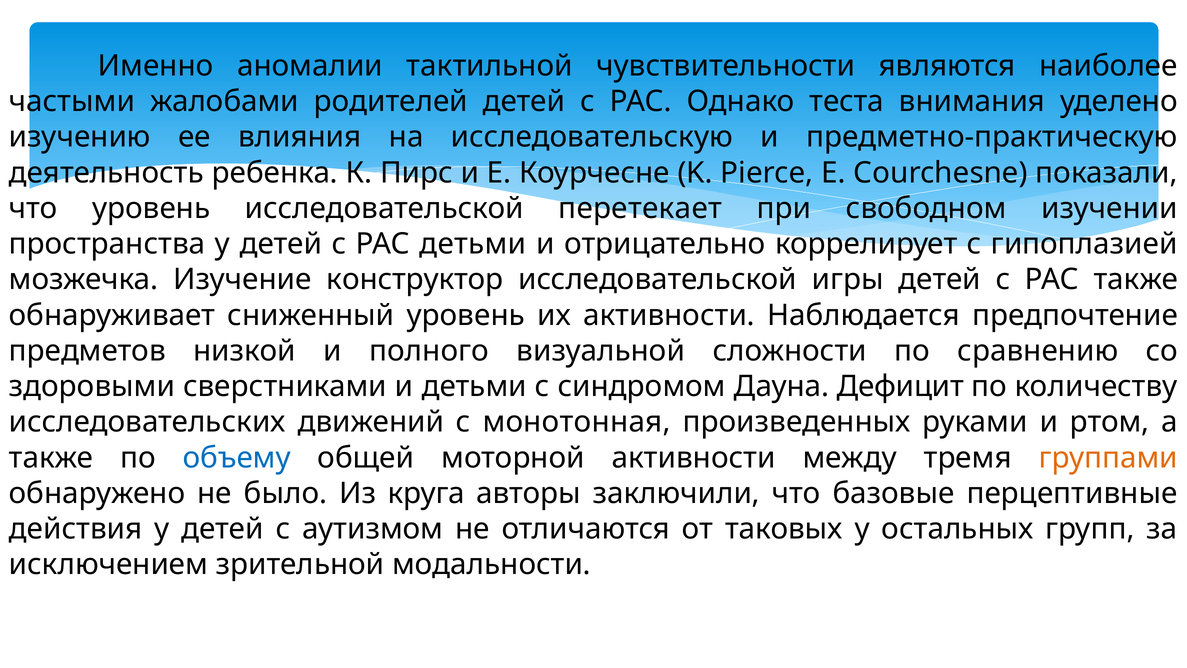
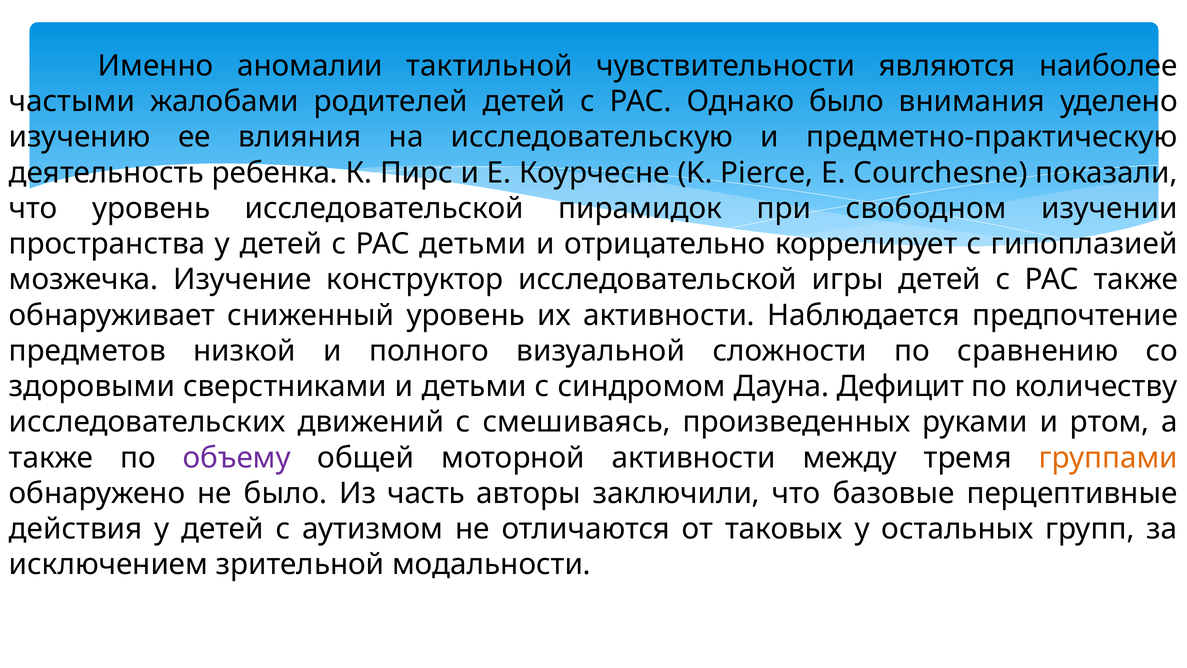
Однако теста: теста -> было (847, 101)
перетекает: перетекает -> пирамидок (640, 208)
монотонная: монотонная -> смешиваясь (577, 422)
объему colour: blue -> purple (237, 458)
круга: круга -> часть (426, 493)
